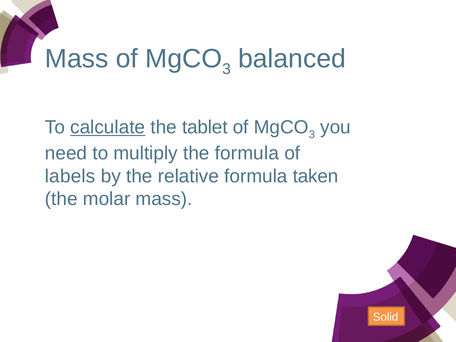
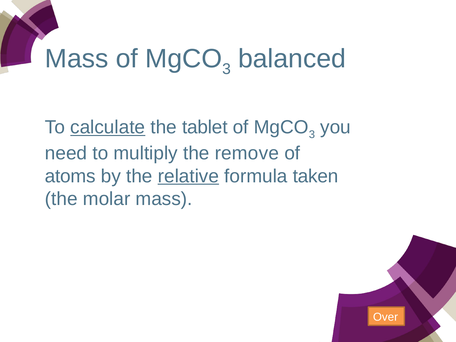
the formula: formula -> remove (247, 153)
labels: labels -> atoms (70, 176)
relative underline: none -> present (188, 176)
Solid: Solid -> Over (386, 317)
